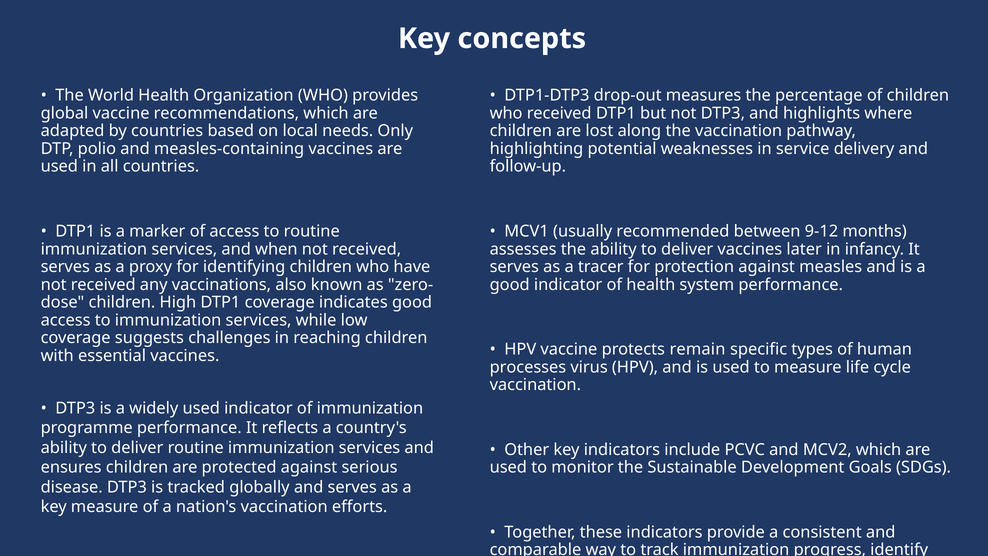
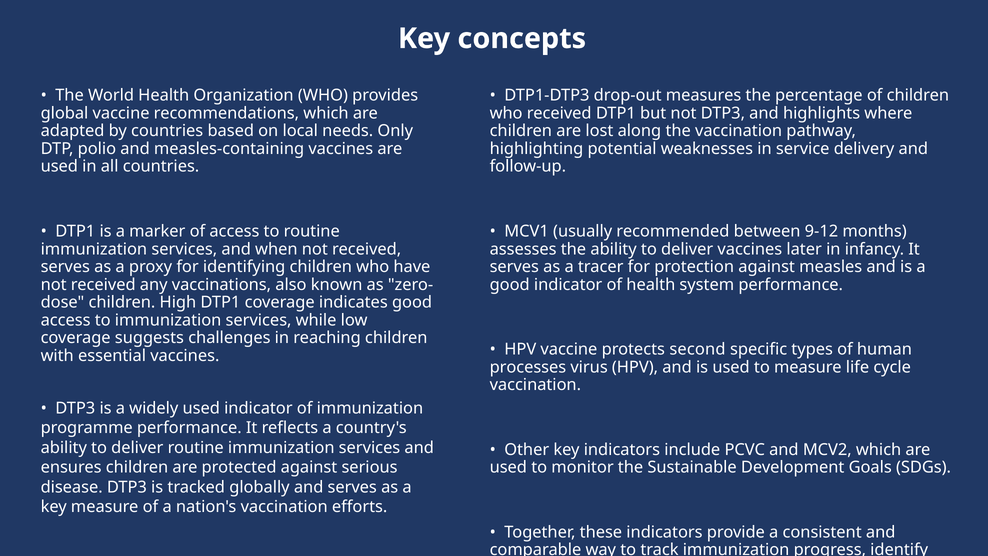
remain: remain -> second (697, 349)
